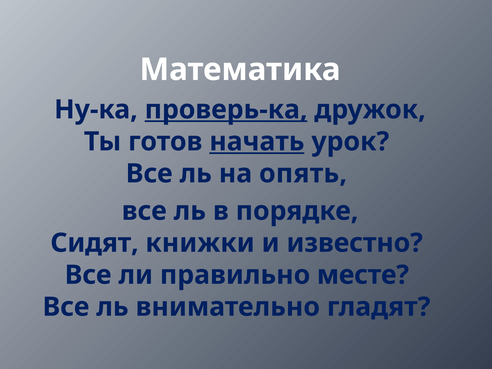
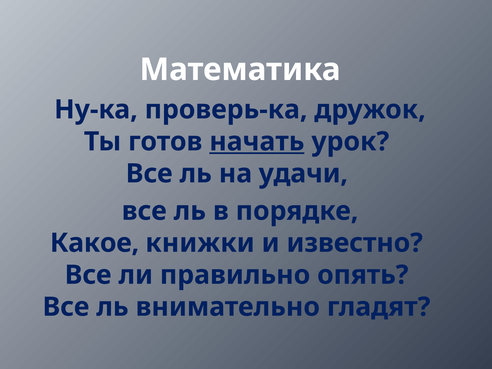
проверь-ка underline: present -> none (226, 110)
опять: опять -> удачи (303, 174)
Сидят: Сидят -> Какое (95, 243)
месте: месте -> опять (363, 275)
